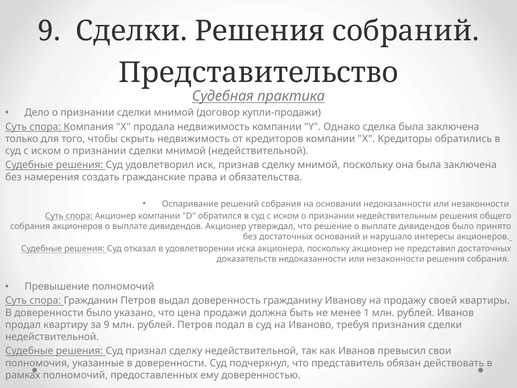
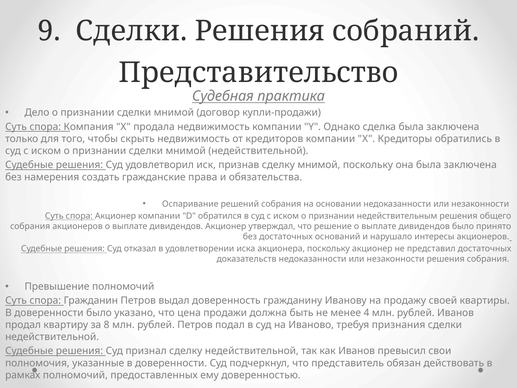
1: 1 -> 4 (366, 313)
за 9: 9 -> 8 (107, 325)
